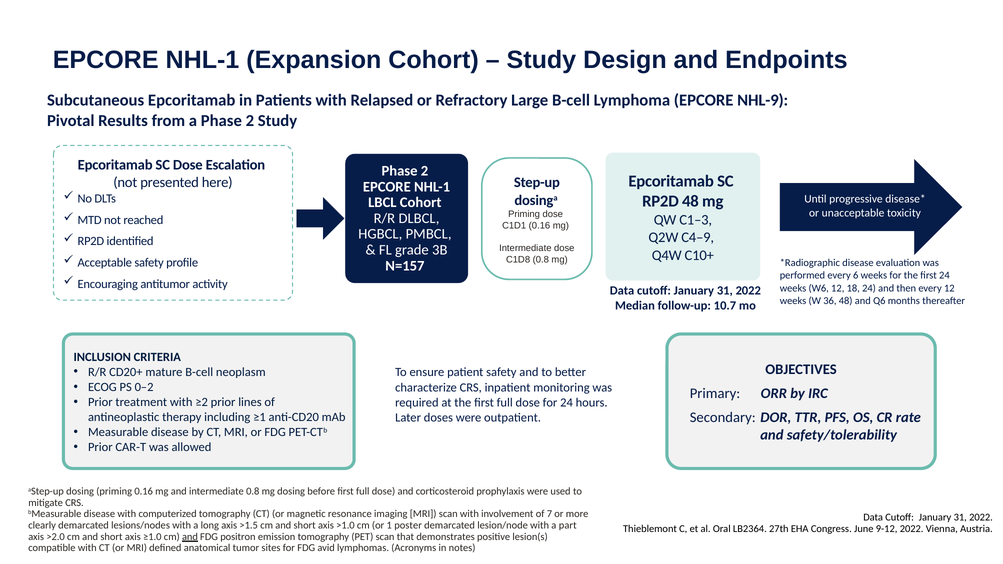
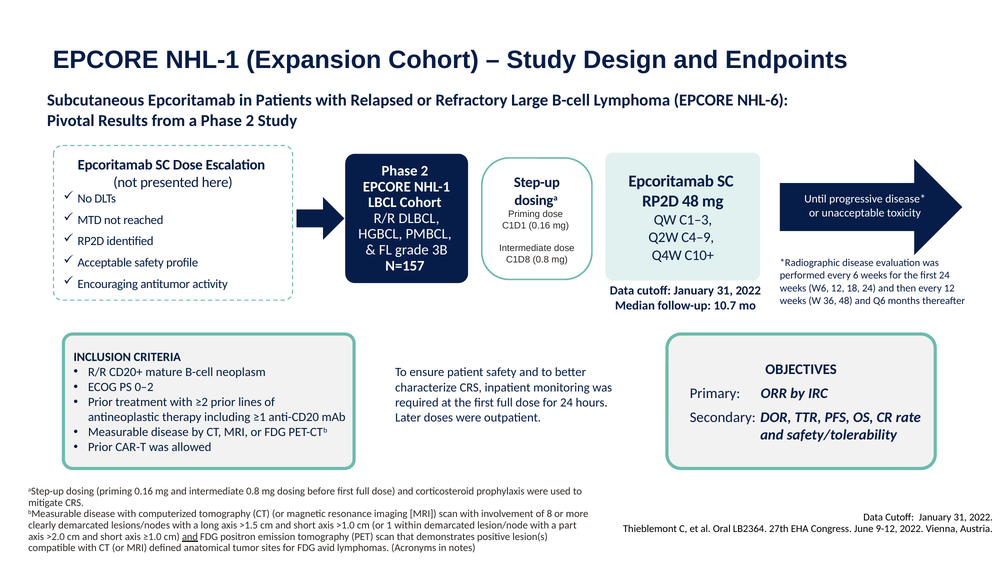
NHL-9: NHL-9 -> NHL-6 (763, 100)
7: 7 -> 8 (549, 514)
poster: poster -> within (408, 525)
